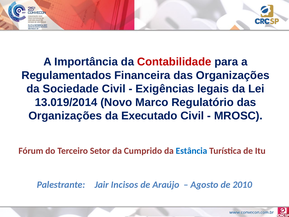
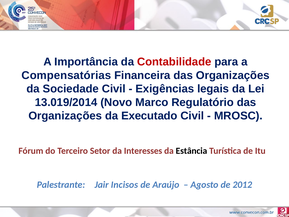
Regulamentados: Regulamentados -> Compensatórias (66, 75)
Cumprido: Cumprido -> Interesses (143, 151)
Estância colour: blue -> black (191, 151)
2010: 2010 -> 2012 (242, 185)
